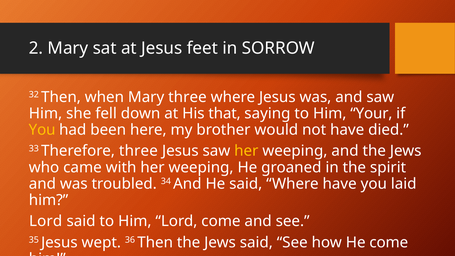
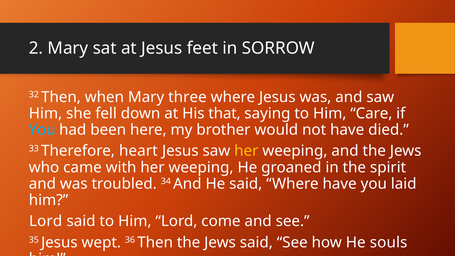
Your: Your -> Care (371, 113)
You colour: yellow -> light blue (42, 130)
Therefore three: three -> heart (138, 151)
He come: come -> souls (389, 242)
